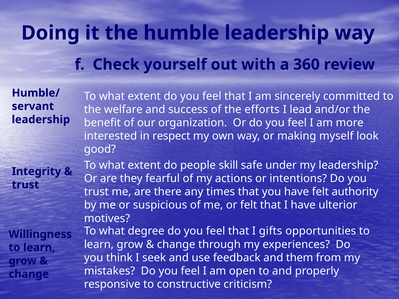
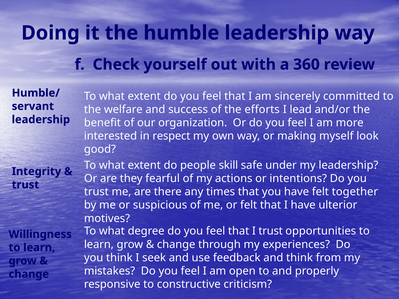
authority: authority -> together (355, 192)
I gifts: gifts -> trust (271, 231)
and them: them -> think (300, 258)
